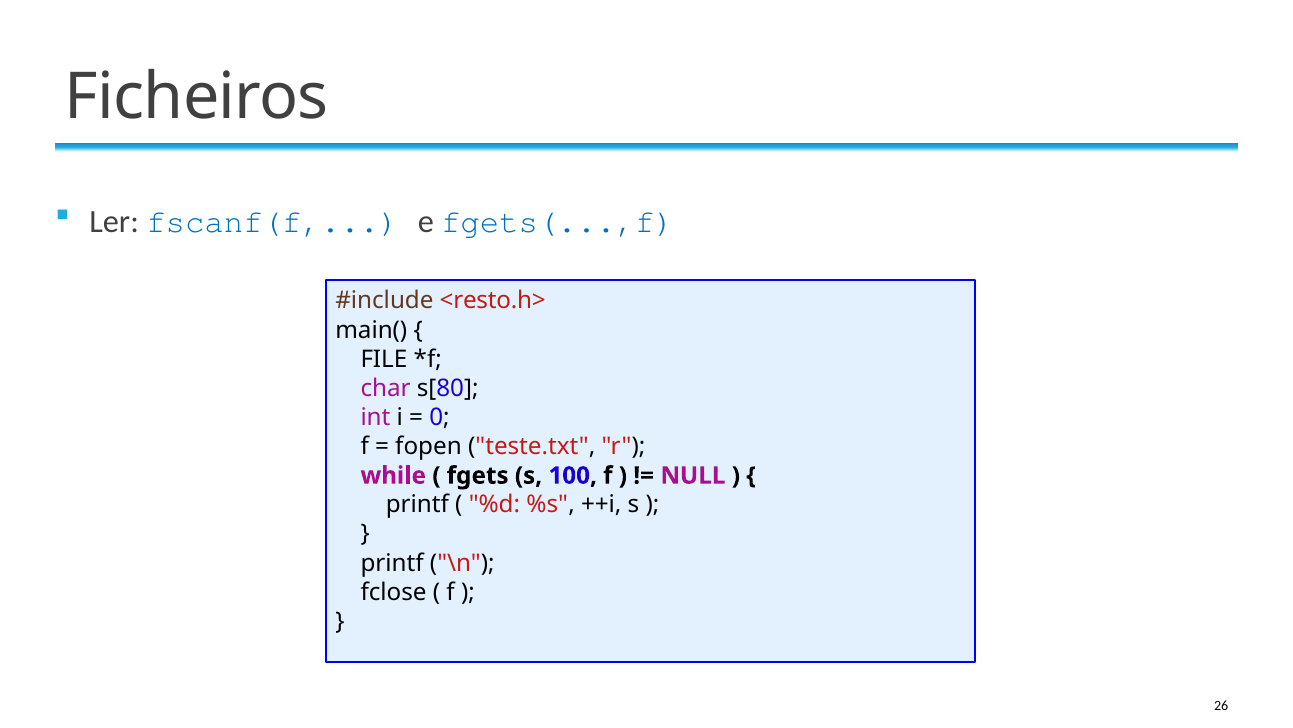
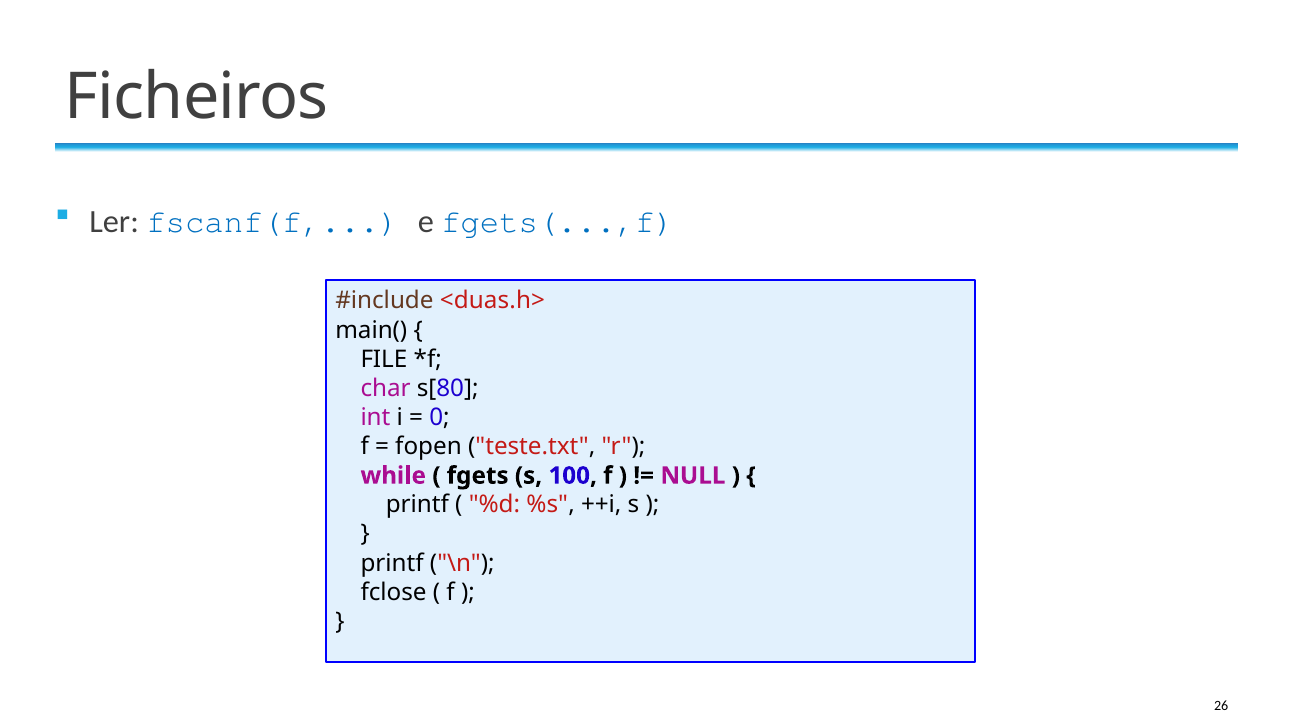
<resto.h>: <resto.h> -> <duas.h> (492, 301)
